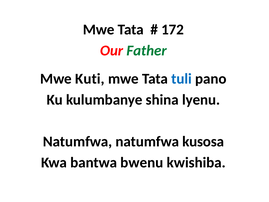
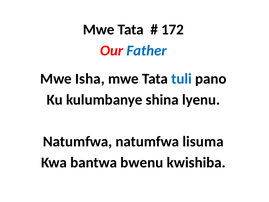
Father colour: green -> blue (147, 51)
Kuti: Kuti -> Isha (90, 79)
kusosa: kusosa -> lisuma (203, 141)
